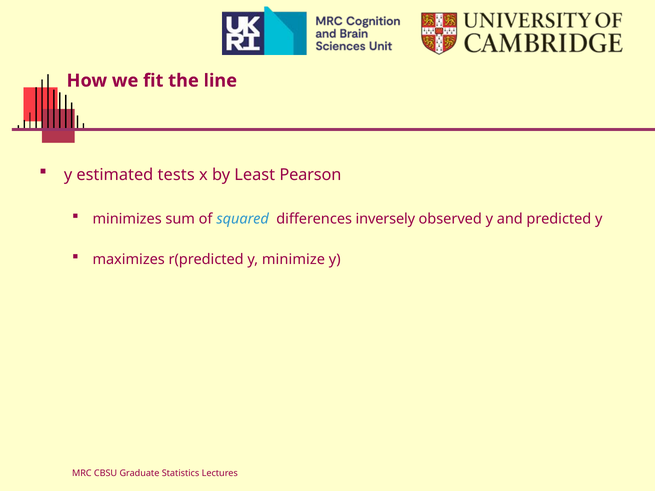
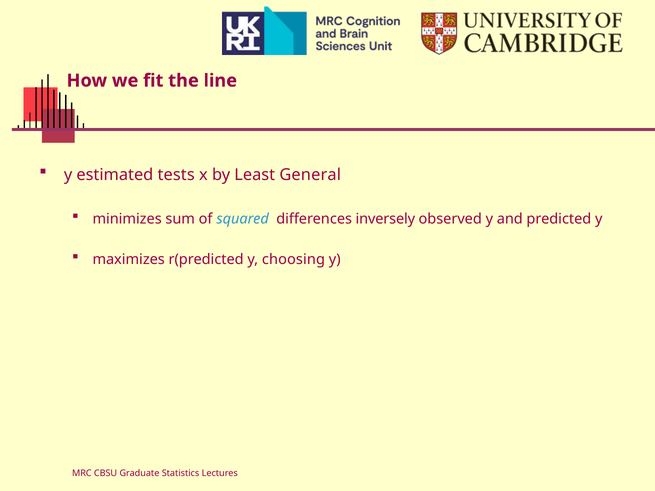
Pearson: Pearson -> General (310, 175)
minimize: minimize -> choosing (293, 260)
